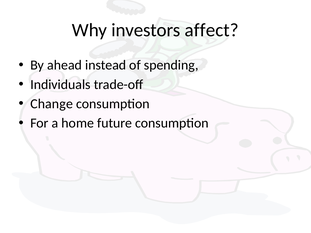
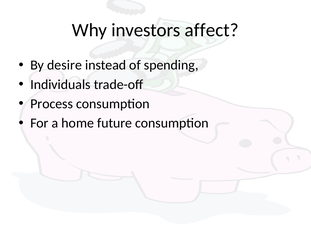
ahead: ahead -> desire (65, 65)
Change: Change -> Process (52, 104)
